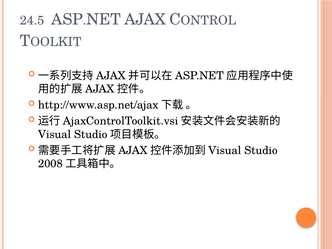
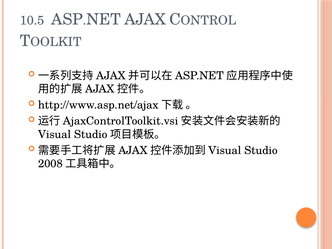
24.5: 24.5 -> 10.5 (32, 20)
